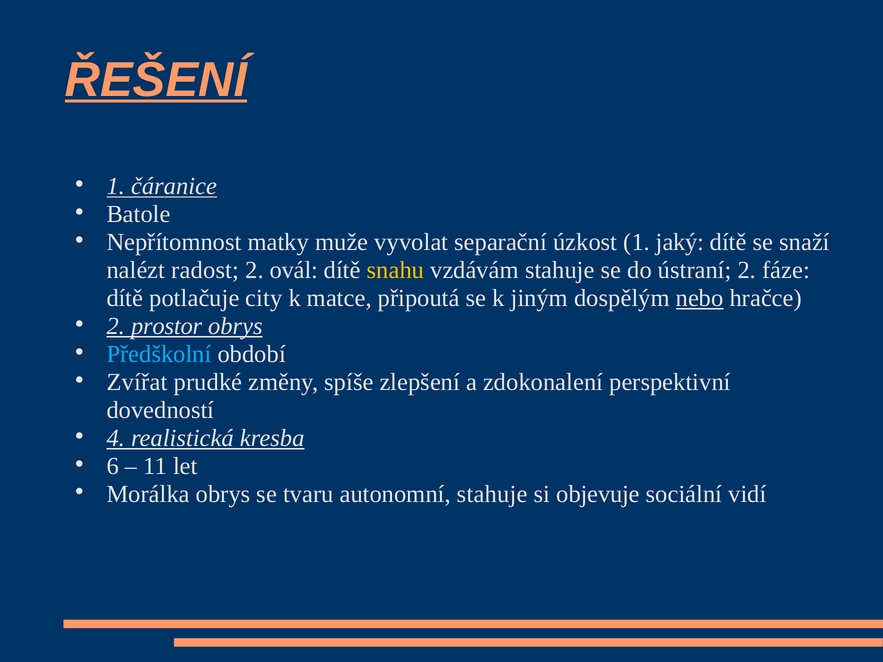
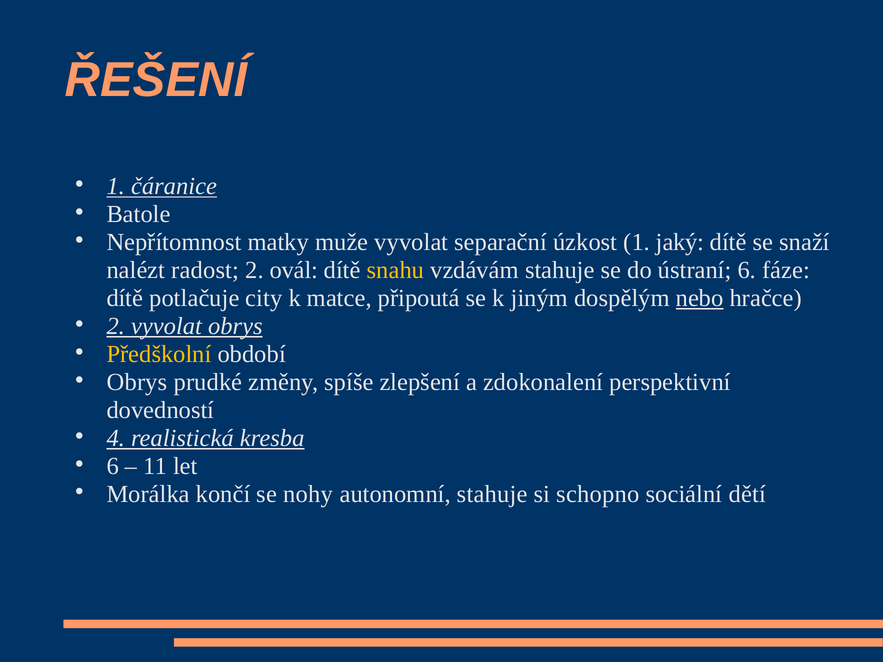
ŘEŠENÍ underline: present -> none (156, 80)
ústraní 2: 2 -> 6 (747, 270)
2 prostor: prostor -> vyvolat (166, 326)
Předškolní colour: light blue -> yellow (159, 354)
Zvířat: Zvířat -> Obrys (137, 382)
Morálka obrys: obrys -> končí (223, 494)
tvaru: tvaru -> nohy (308, 494)
objevuje: objevuje -> schopno (598, 494)
vidí: vidí -> dětí (747, 494)
